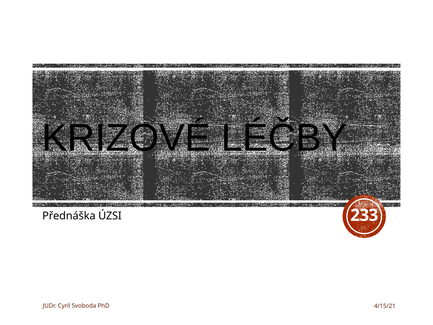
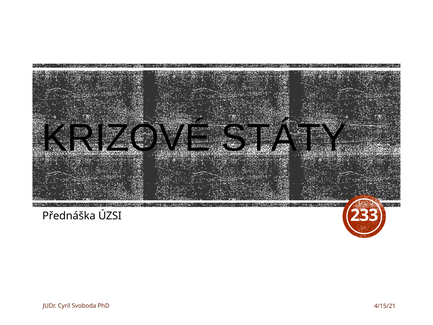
LÉČBY: LÉČBY -> STÁTY (284, 138)
